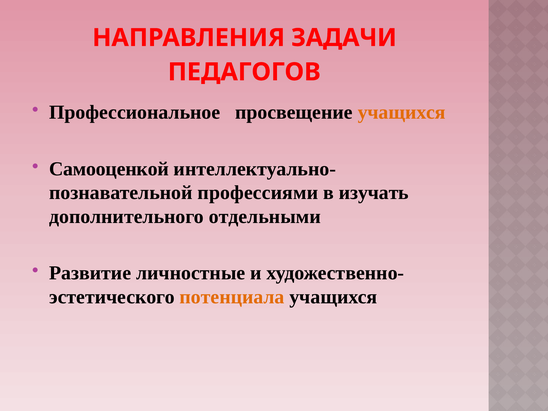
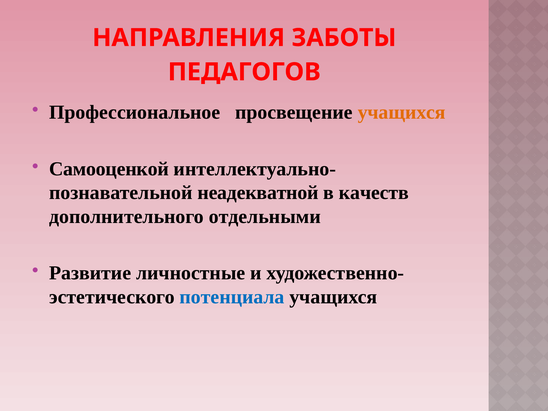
ЗАДАЧИ: ЗАДАЧИ -> ЗАБОТЫ (344, 38)
профессиями: профессиями -> неадекватной (258, 193)
изучать: изучать -> качеств (374, 193)
потенциала colour: orange -> blue (232, 297)
